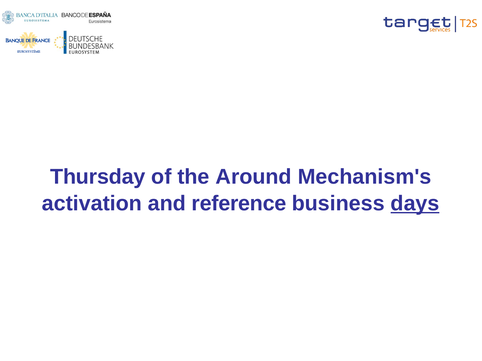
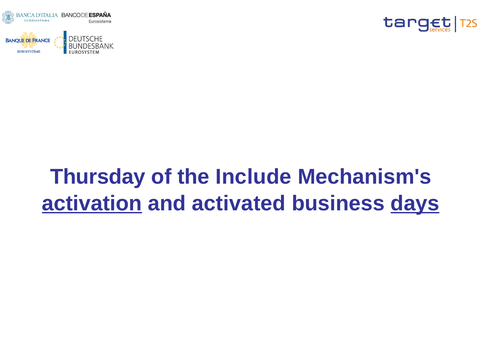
Around: Around -> Include (254, 177)
activation underline: none -> present (92, 204)
reference: reference -> activated (239, 204)
